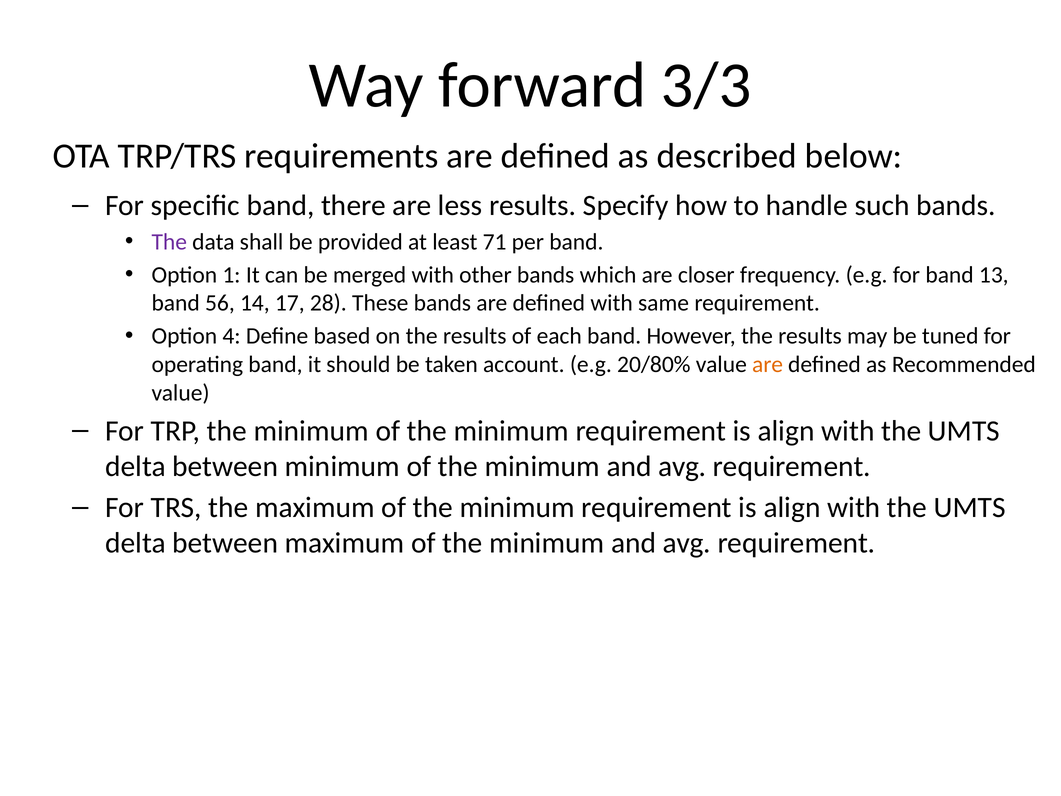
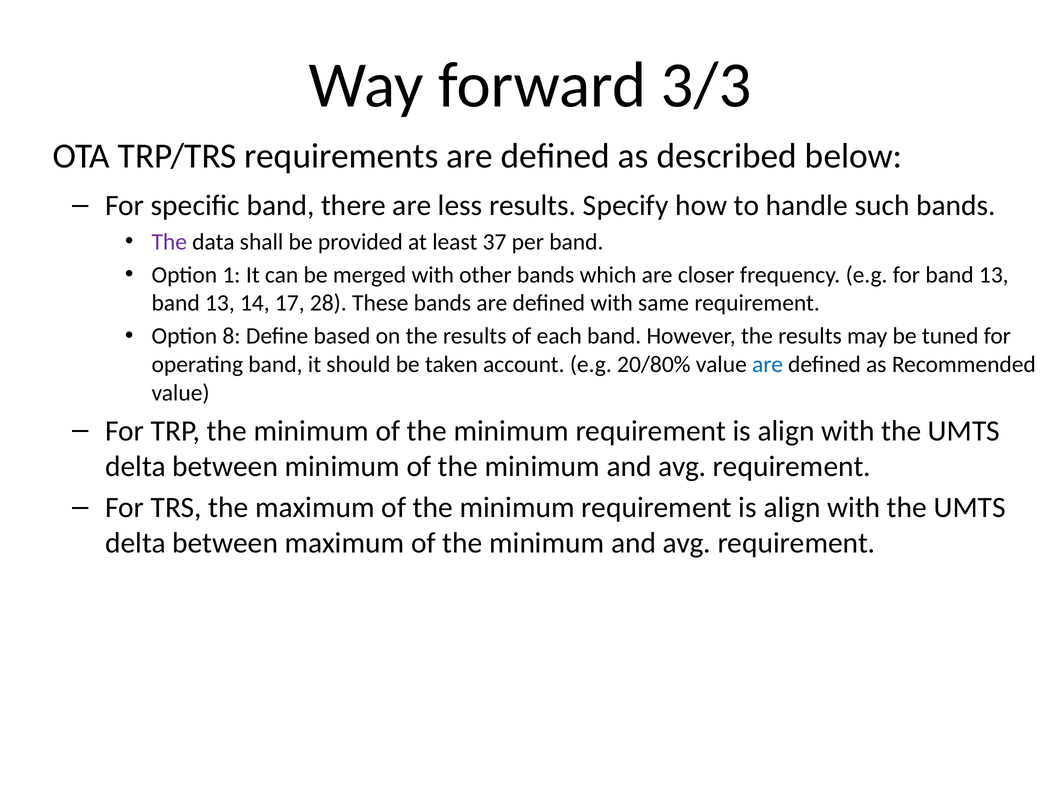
71: 71 -> 37 (495, 242)
56: 56 -> 13 (220, 303)
4: 4 -> 8 (232, 336)
are colour: orange -> blue (768, 364)
